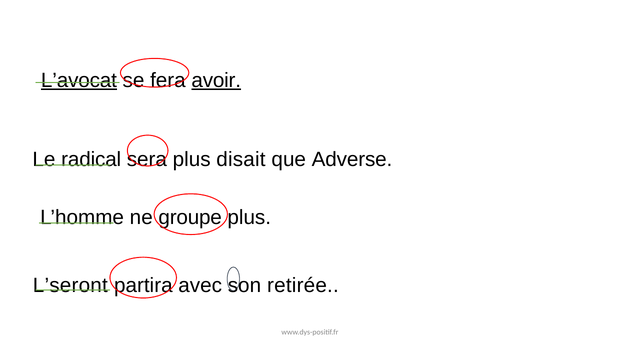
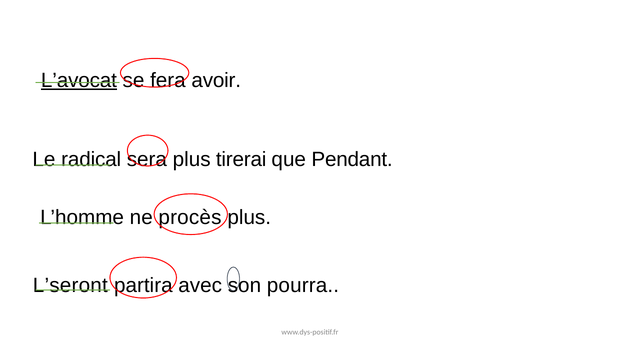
avoir underline: present -> none (216, 81)
disait: disait -> tirerai (241, 160)
Adverse: Adverse -> Pendant (352, 160)
groupe: groupe -> procès (190, 218)
retirée: retirée -> pourra (303, 286)
